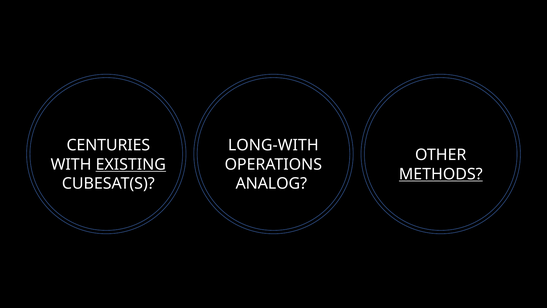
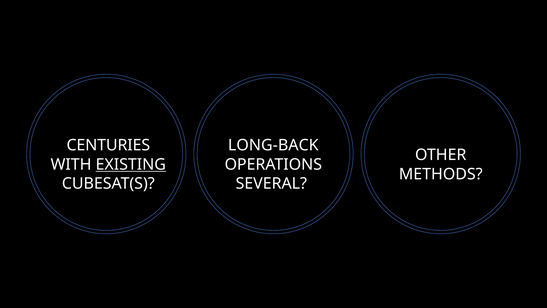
LONG-WITH: LONG-WITH -> LONG-BACK (273, 145)
METHODS underline: present -> none (441, 174)
ANALOG: ANALOG -> SEVERAL (271, 183)
